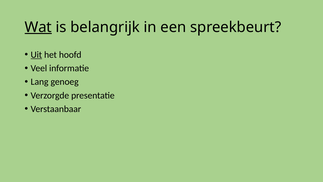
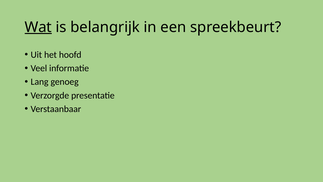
Uit underline: present -> none (36, 55)
